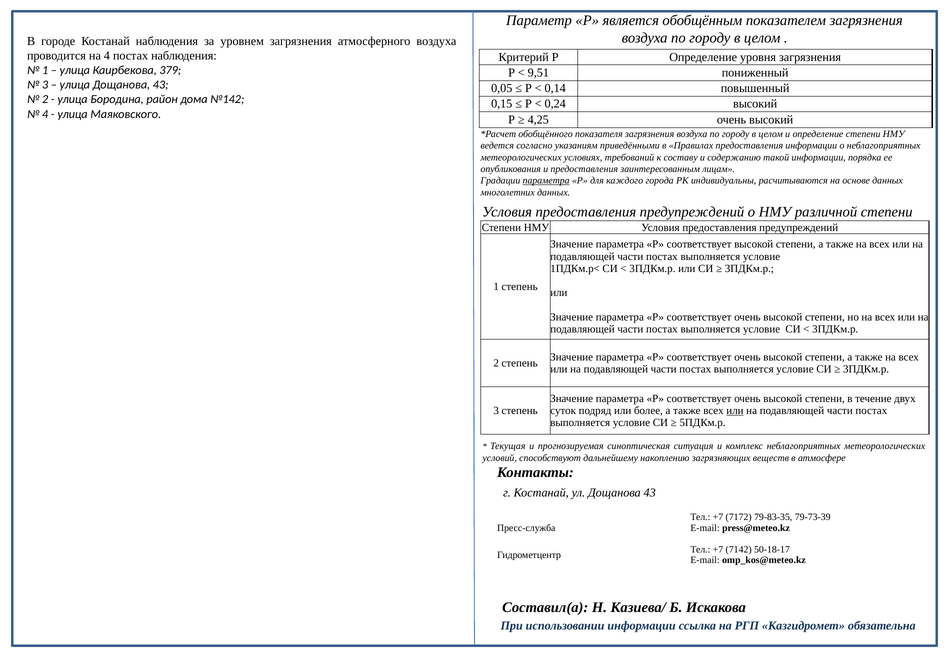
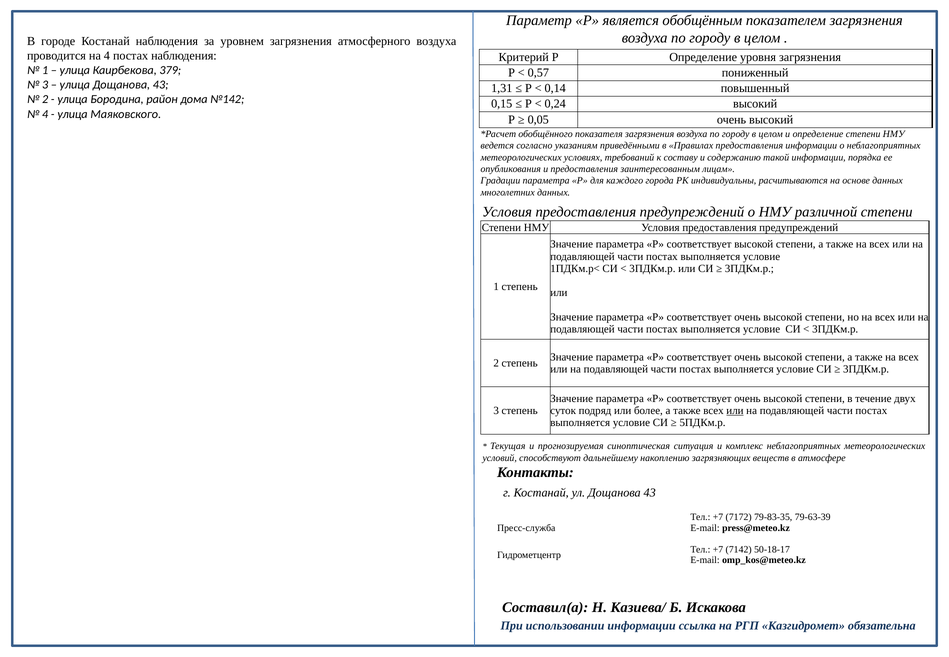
9,51: 9,51 -> 0,57 (538, 73)
0,05: 0,05 -> 1,31 (502, 88)
4,25: 4,25 -> 0,05 (538, 120)
параметра underline: present -> none (546, 181)
79-73-39: 79-73-39 -> 79-63-39 (813, 517)
